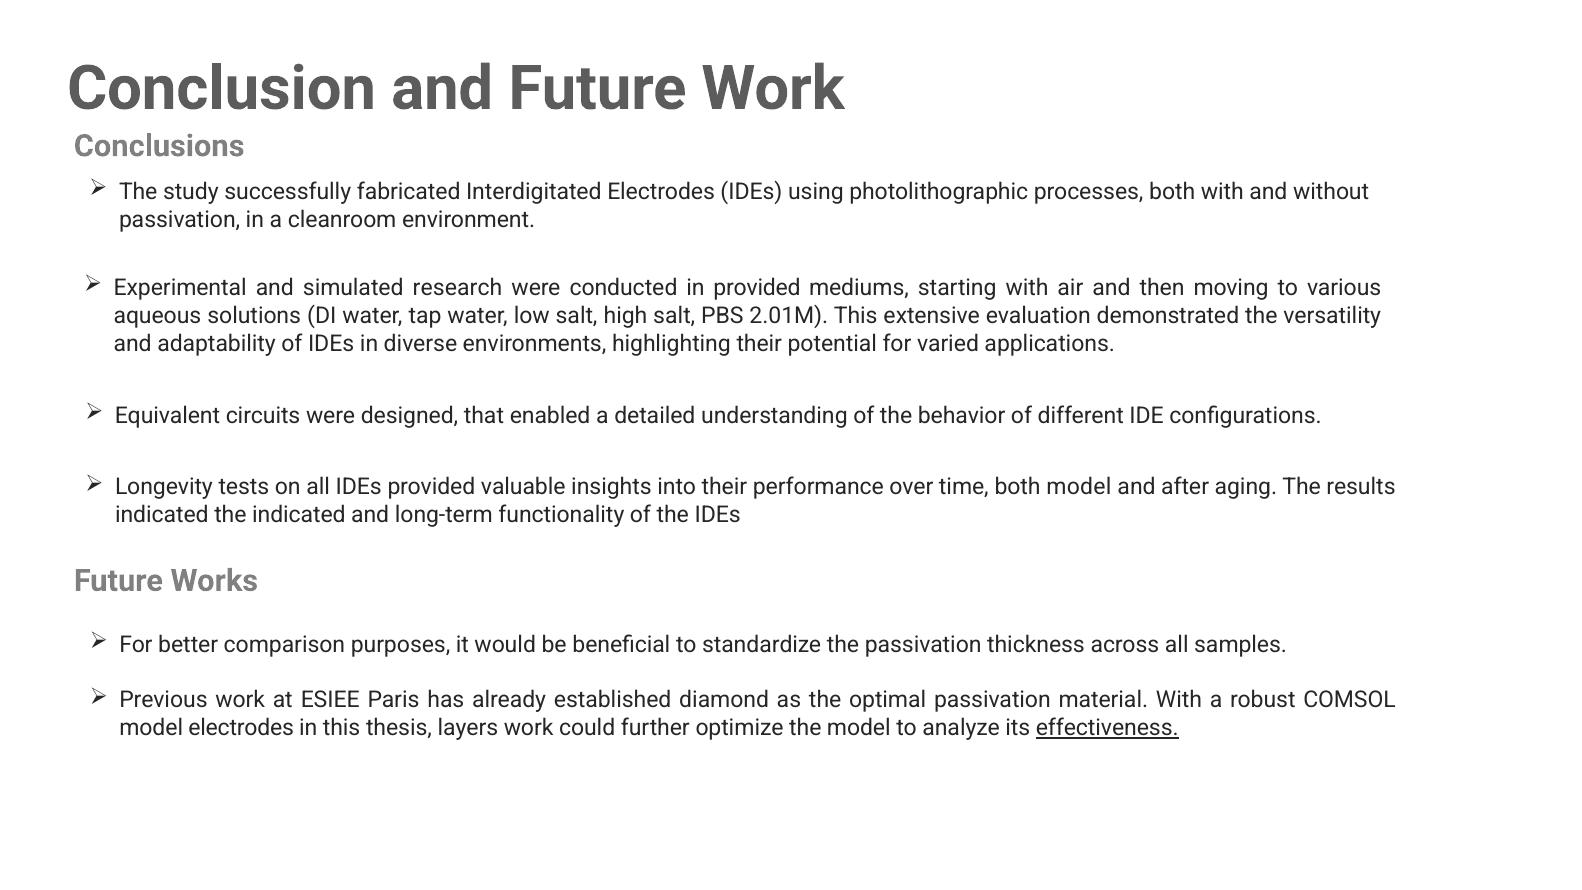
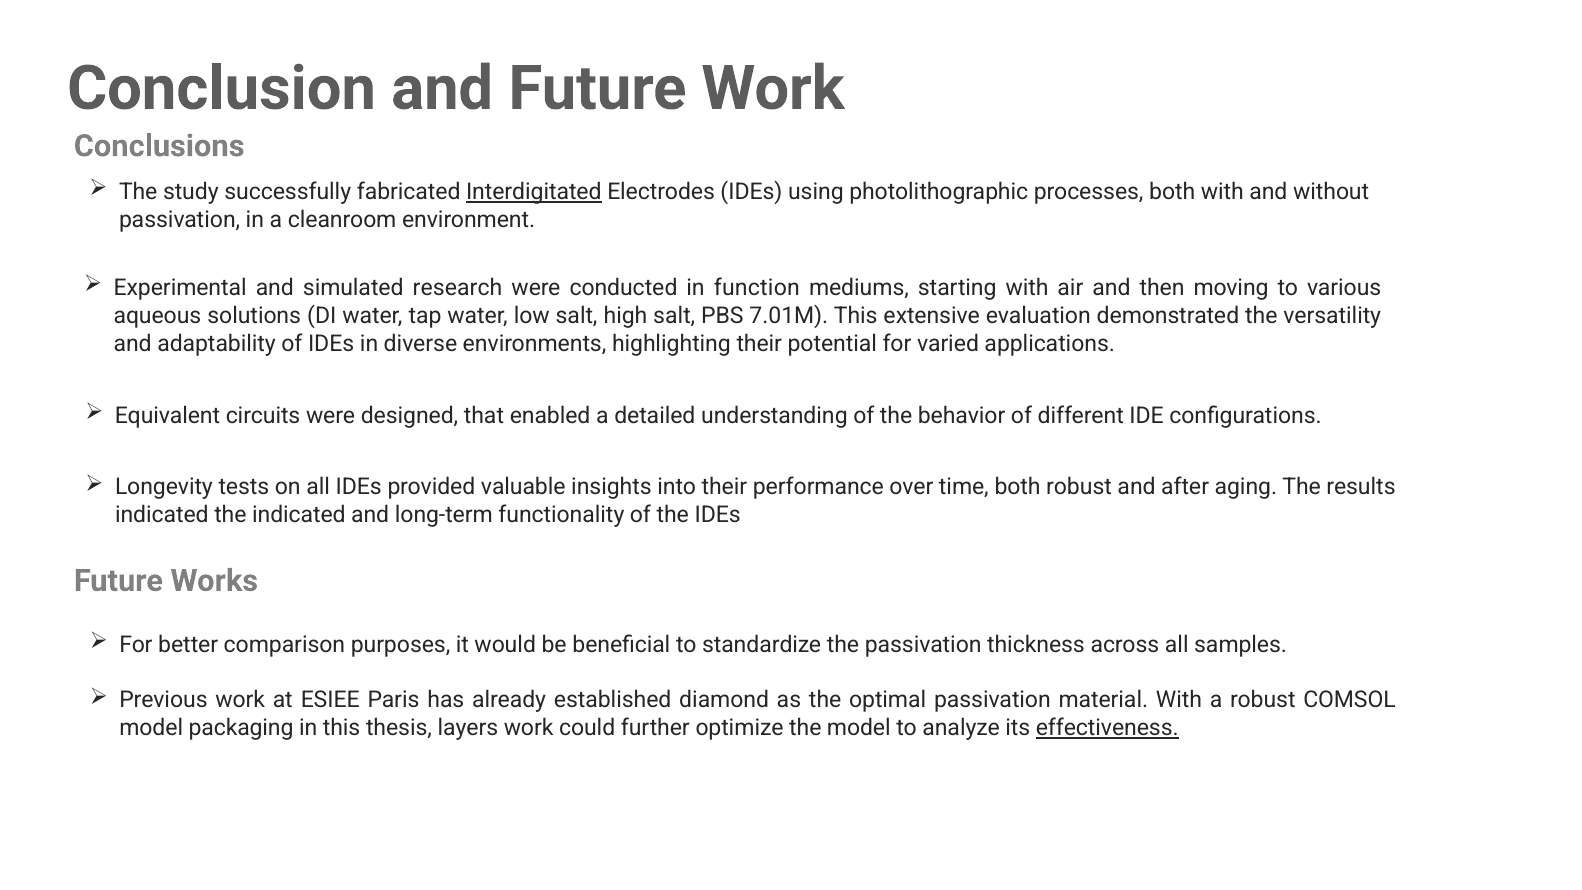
Interdigitated underline: none -> present (534, 192)
in provided: provided -> function (757, 288)
2.01M: 2.01M -> 7.01M (789, 316)
both model: model -> robust (1079, 487)
model electrodes: electrodes -> packaging (241, 728)
